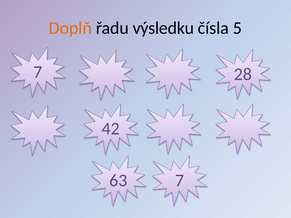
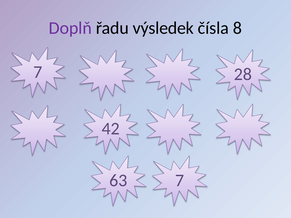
Doplň colour: orange -> purple (70, 28)
výsledku: výsledku -> výsledek (163, 28)
5: 5 -> 8 (237, 28)
